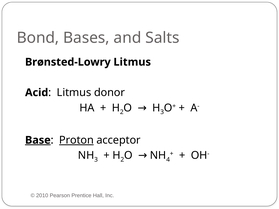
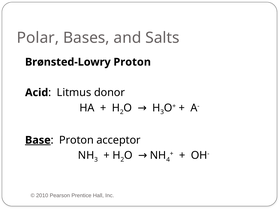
Bond: Bond -> Polar (38, 38)
Brønsted-Lowry Litmus: Litmus -> Proton (132, 62)
Proton underline: present -> none (76, 140)
